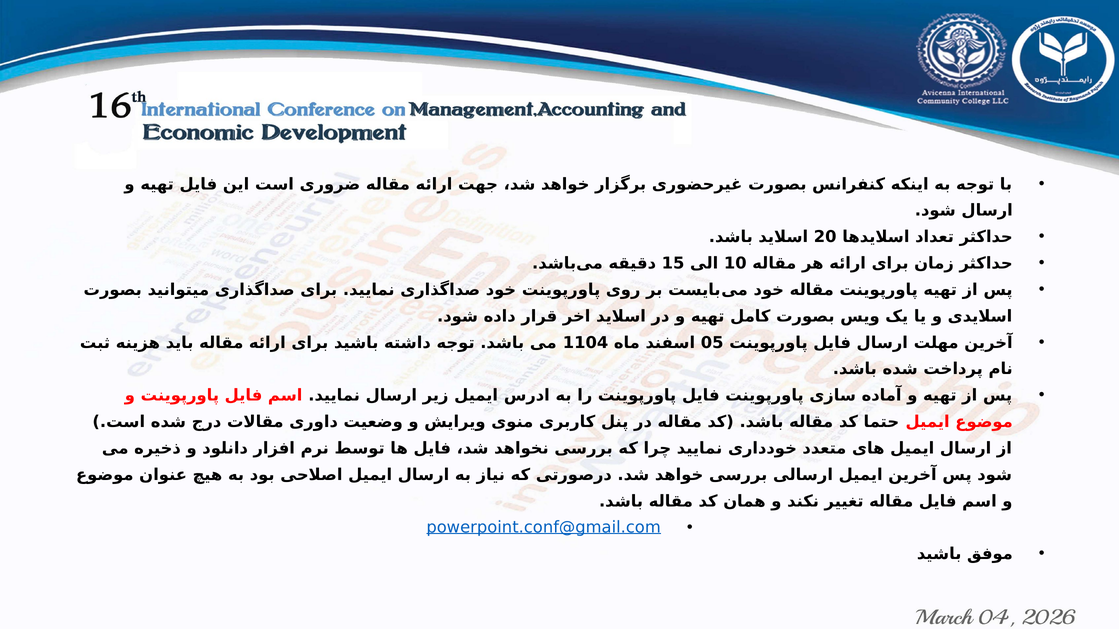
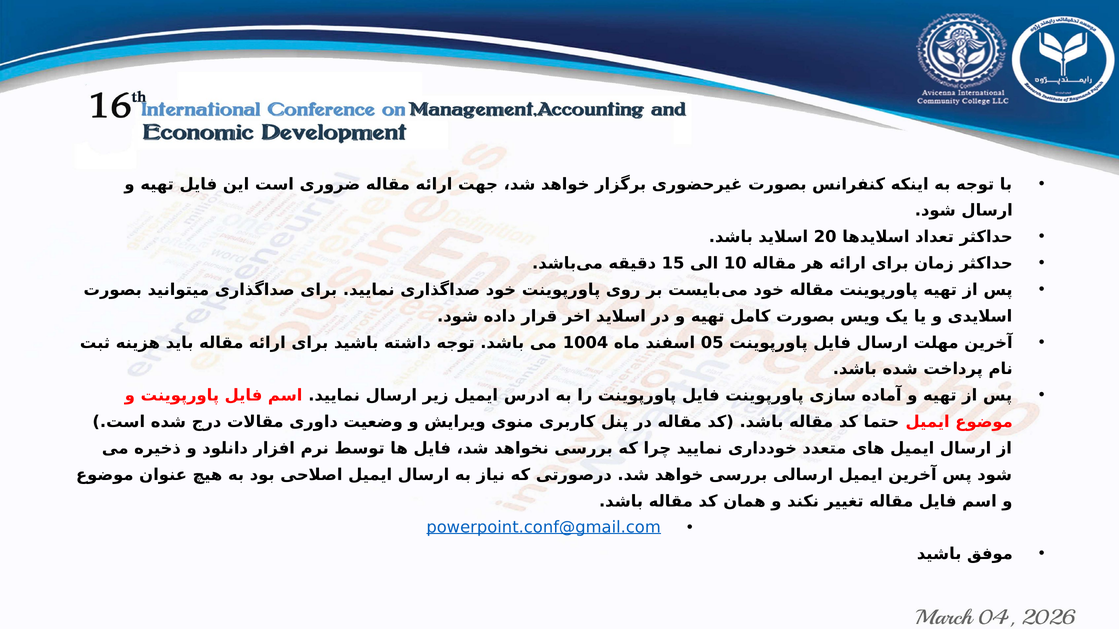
1104: 1104 -> 1004 (586, 343)
